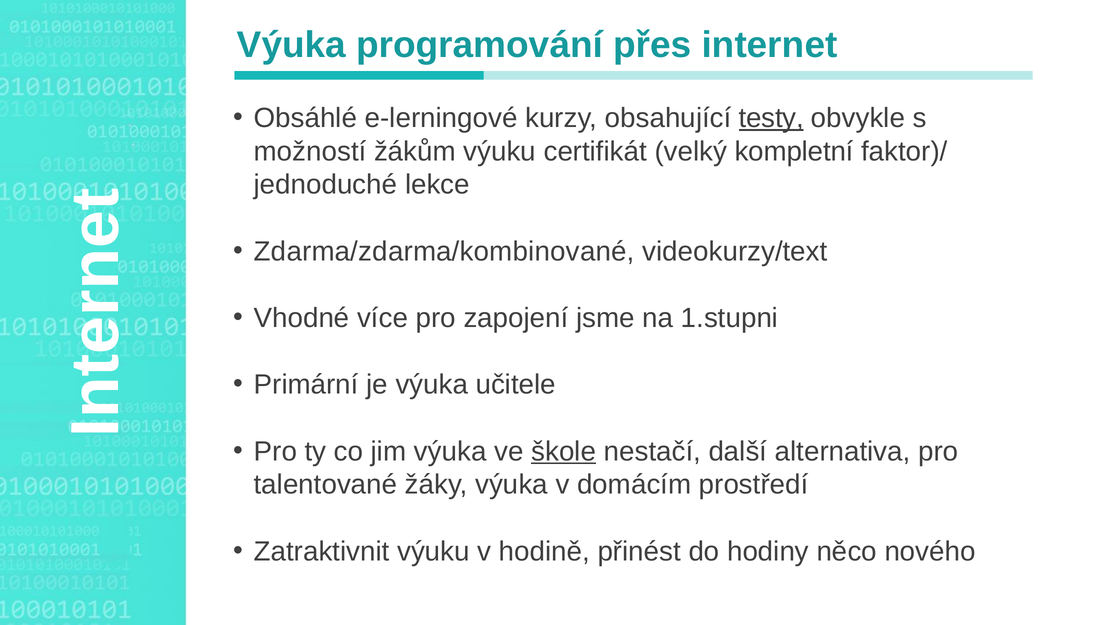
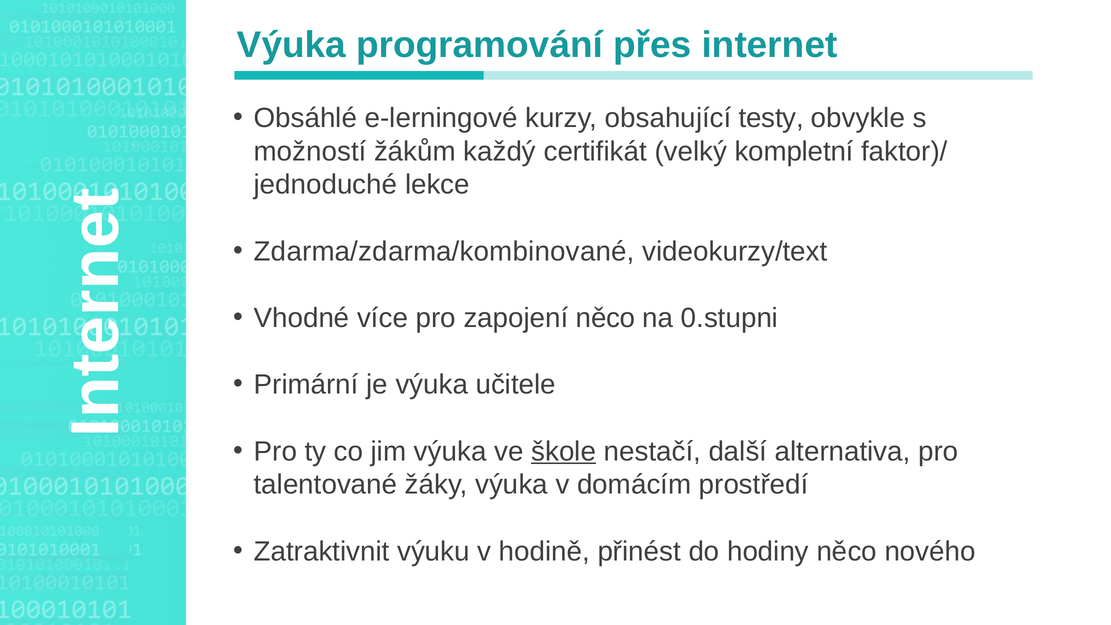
testy underline: present -> none (771, 118)
žákům výuku: výuku -> každý (500, 151)
zapojení jsme: jsme -> něco (606, 318)
1.stupni: 1.stupni -> 0.stupni (730, 318)
